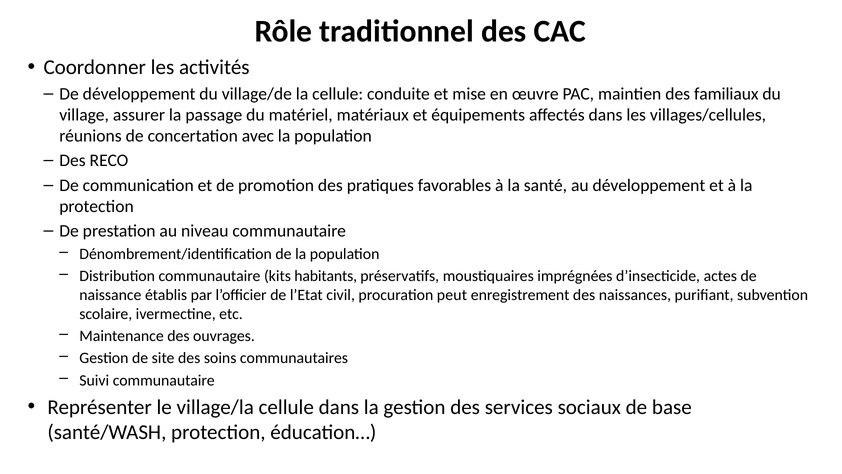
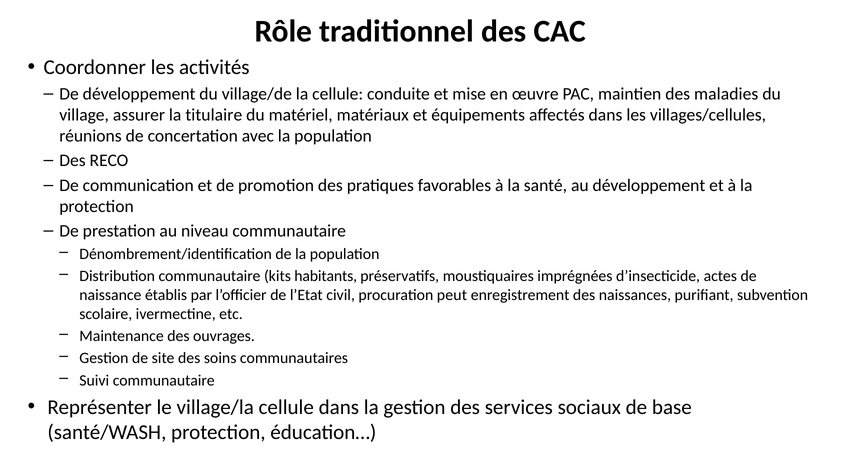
familiaux: familiaux -> maladies (726, 94)
passage: passage -> titulaire (214, 115)
